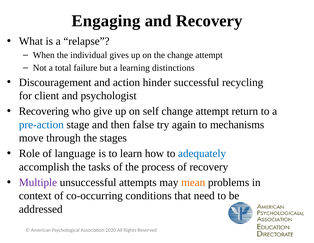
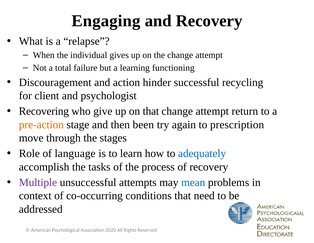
distinctions: distinctions -> functioning (173, 68)
on self: self -> that (151, 111)
pre-action colour: blue -> orange (41, 124)
false: false -> been (143, 124)
mechanisms: mechanisms -> prescription (237, 124)
mean colour: orange -> blue (193, 182)
